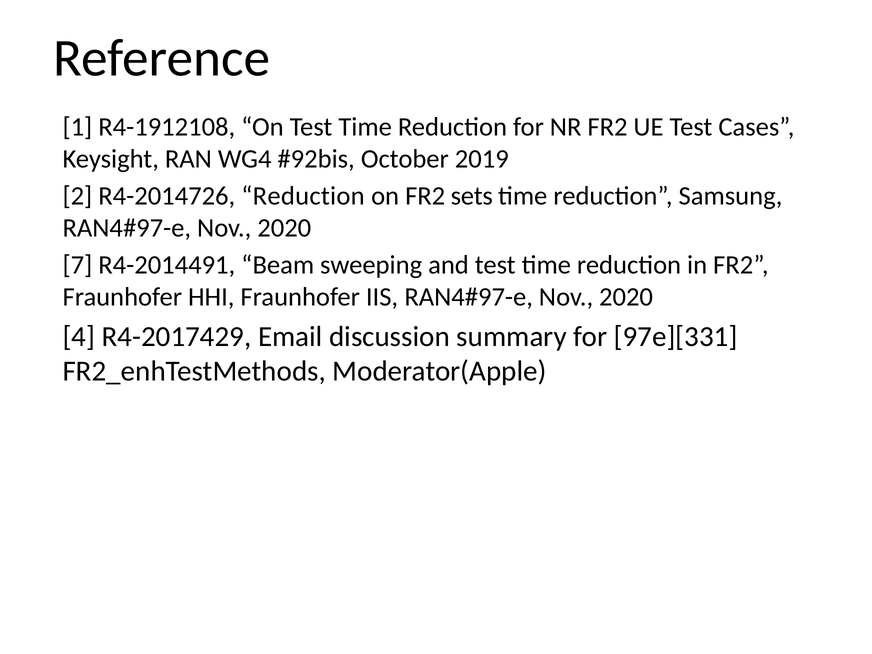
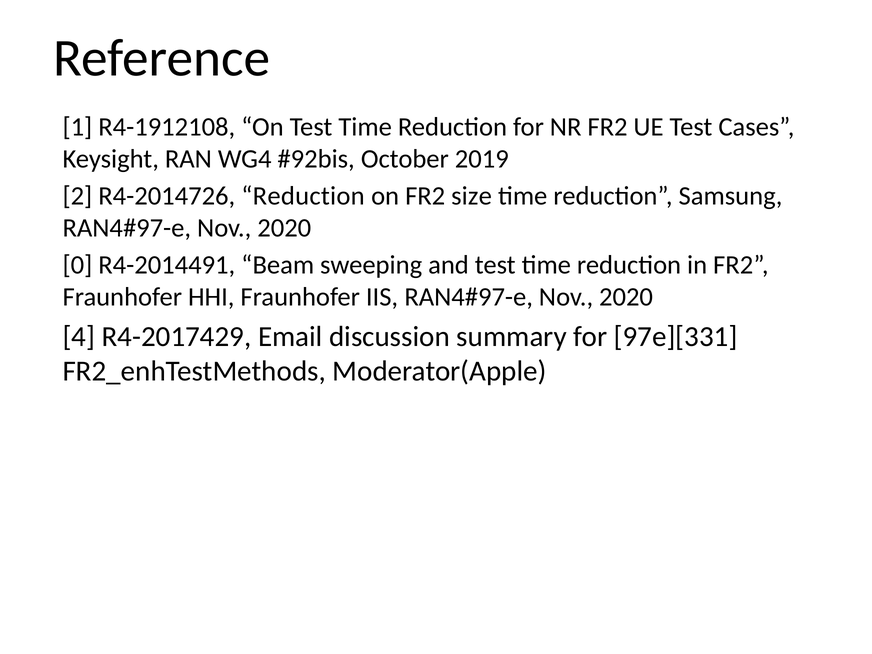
sets: sets -> size (472, 196)
7: 7 -> 0 (77, 265)
